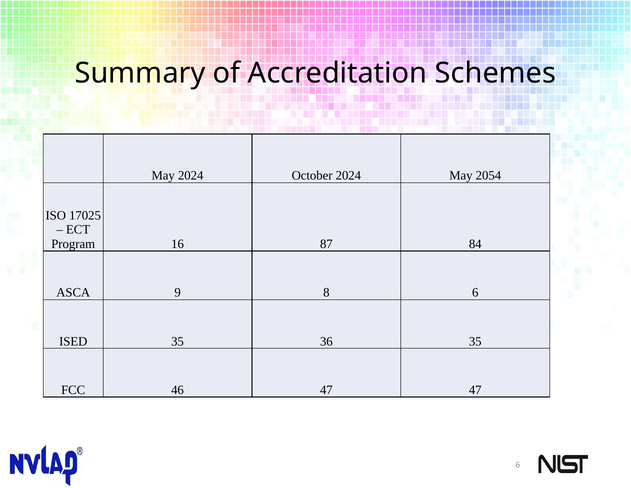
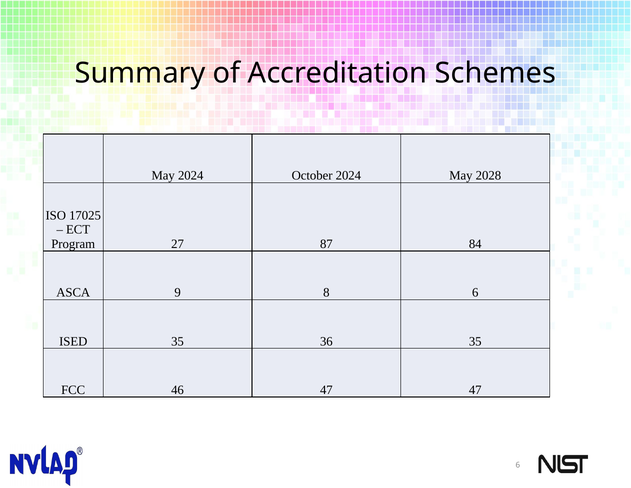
2054: 2054 -> 2028 (488, 176)
16: 16 -> 27 (178, 244)
